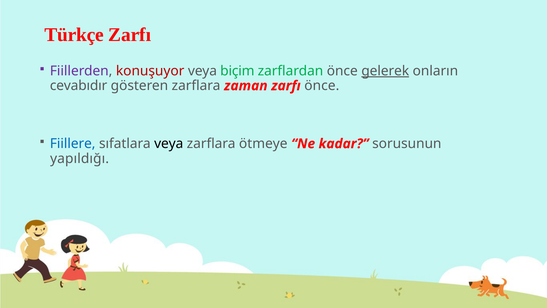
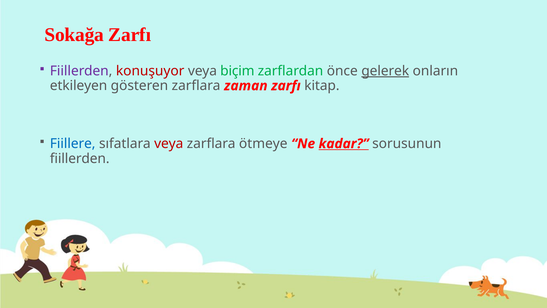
Türkçe: Türkçe -> Sokağa (74, 35)
cevabıdır: cevabıdır -> etkileyen (79, 86)
zarfı önce: önce -> kitap (322, 86)
veya colour: black -> red (169, 144)
kadar underline: none -> present (344, 144)
yapıldığı: yapıldığı -> fiillerden (80, 158)
